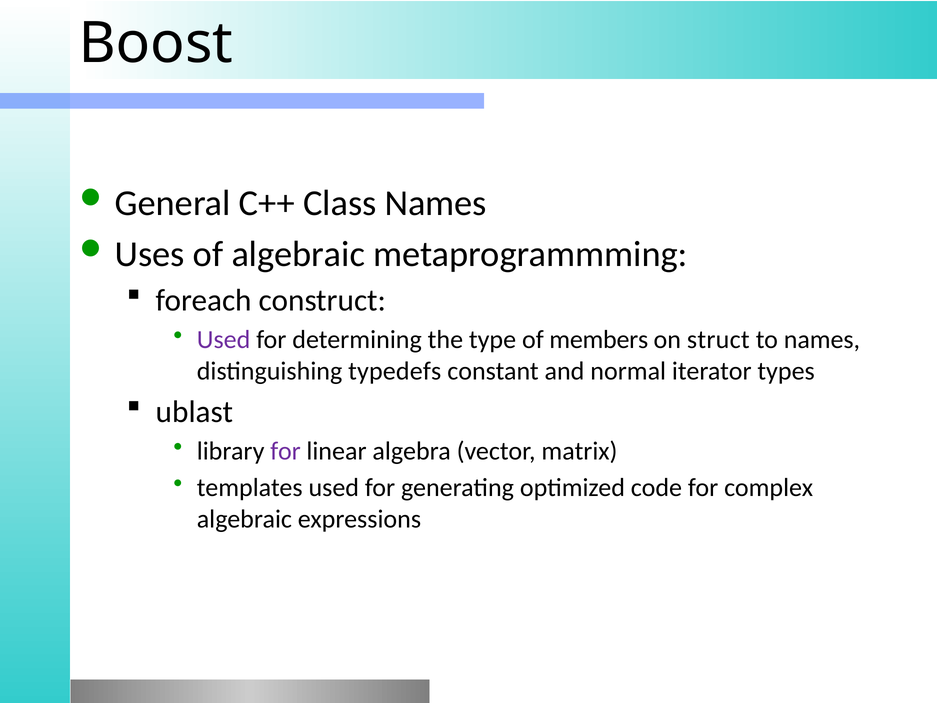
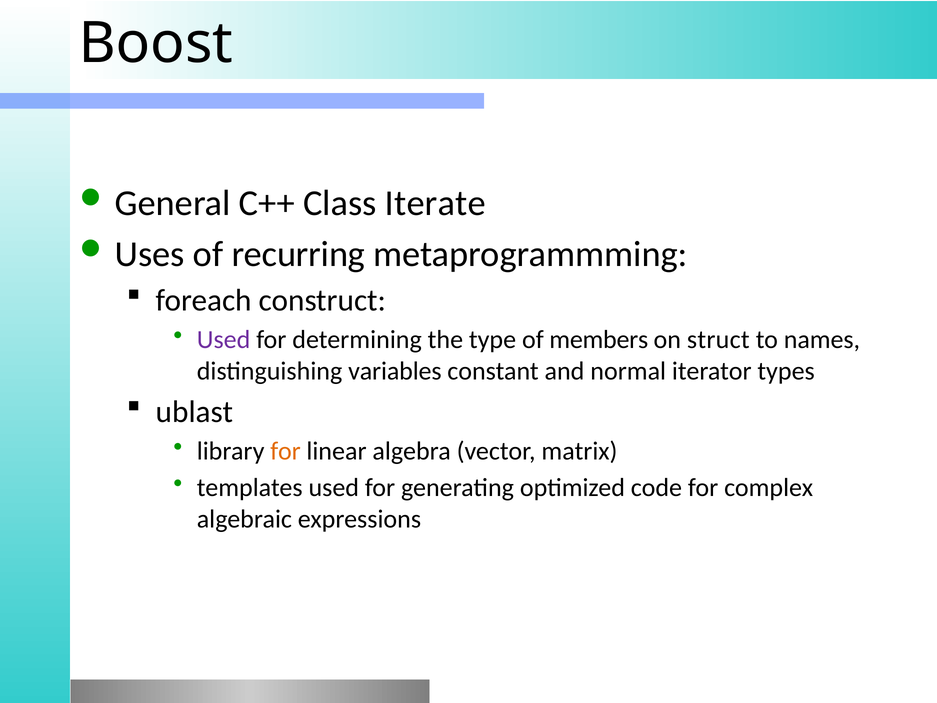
Class Names: Names -> Iterate (435, 203)
of algebraic: algebraic -> recurring (298, 254)
typedefs: typedefs -> variables (395, 371)
for colour: purple -> orange (286, 451)
